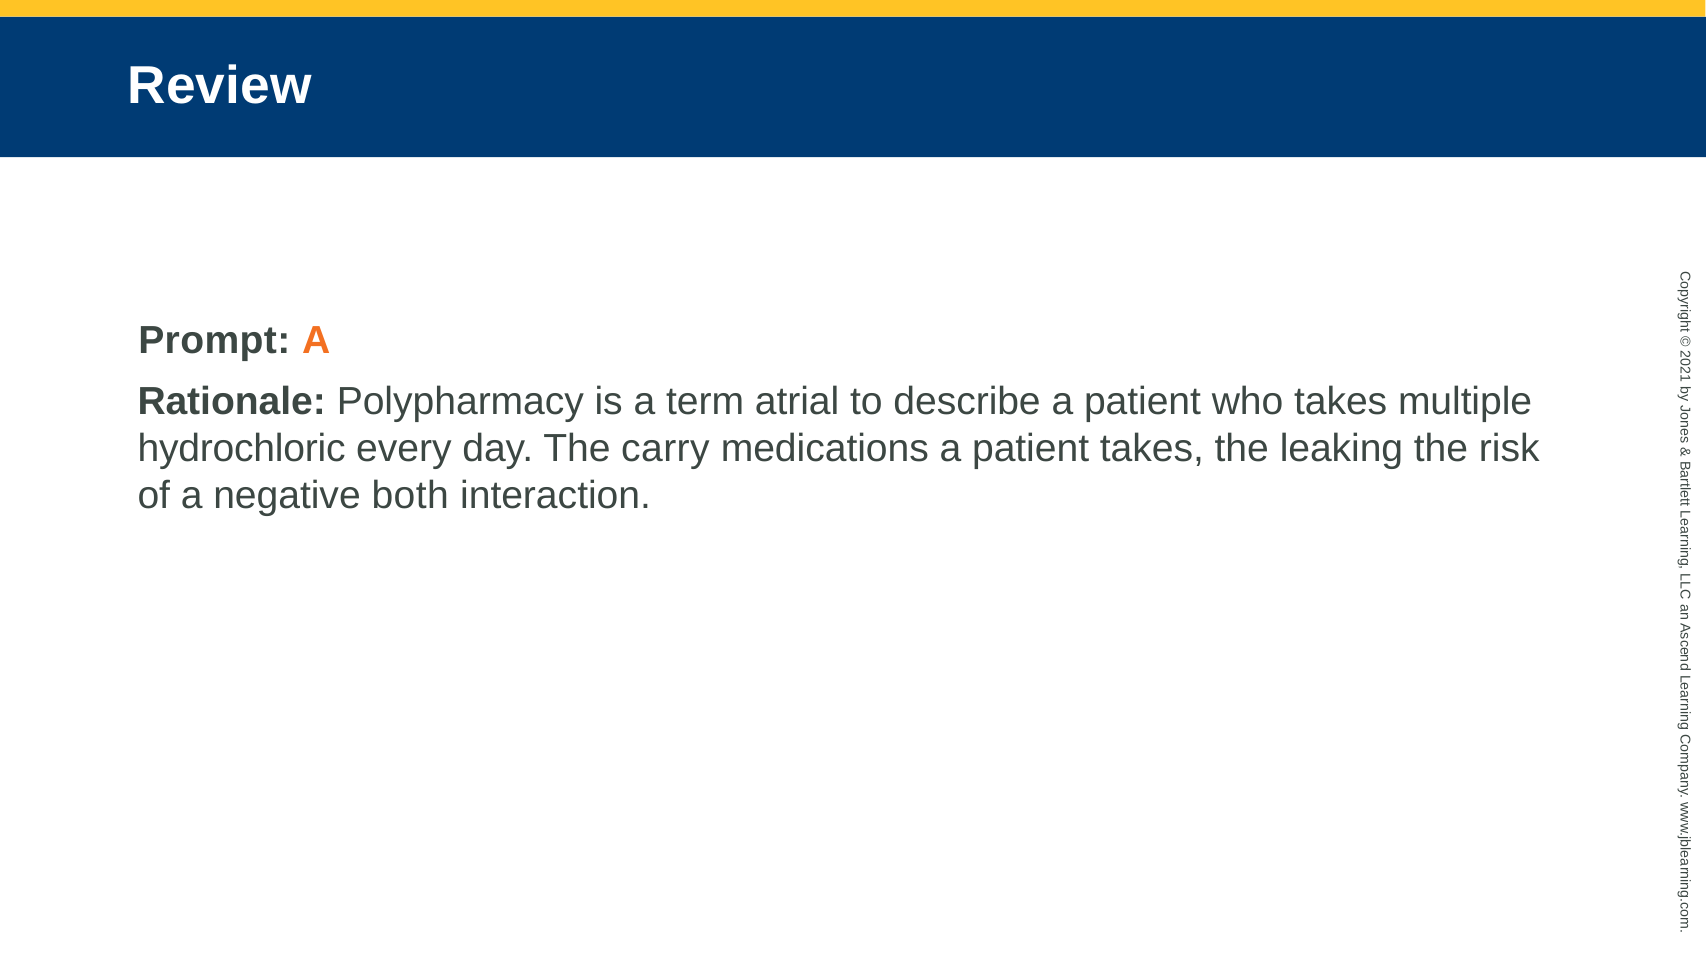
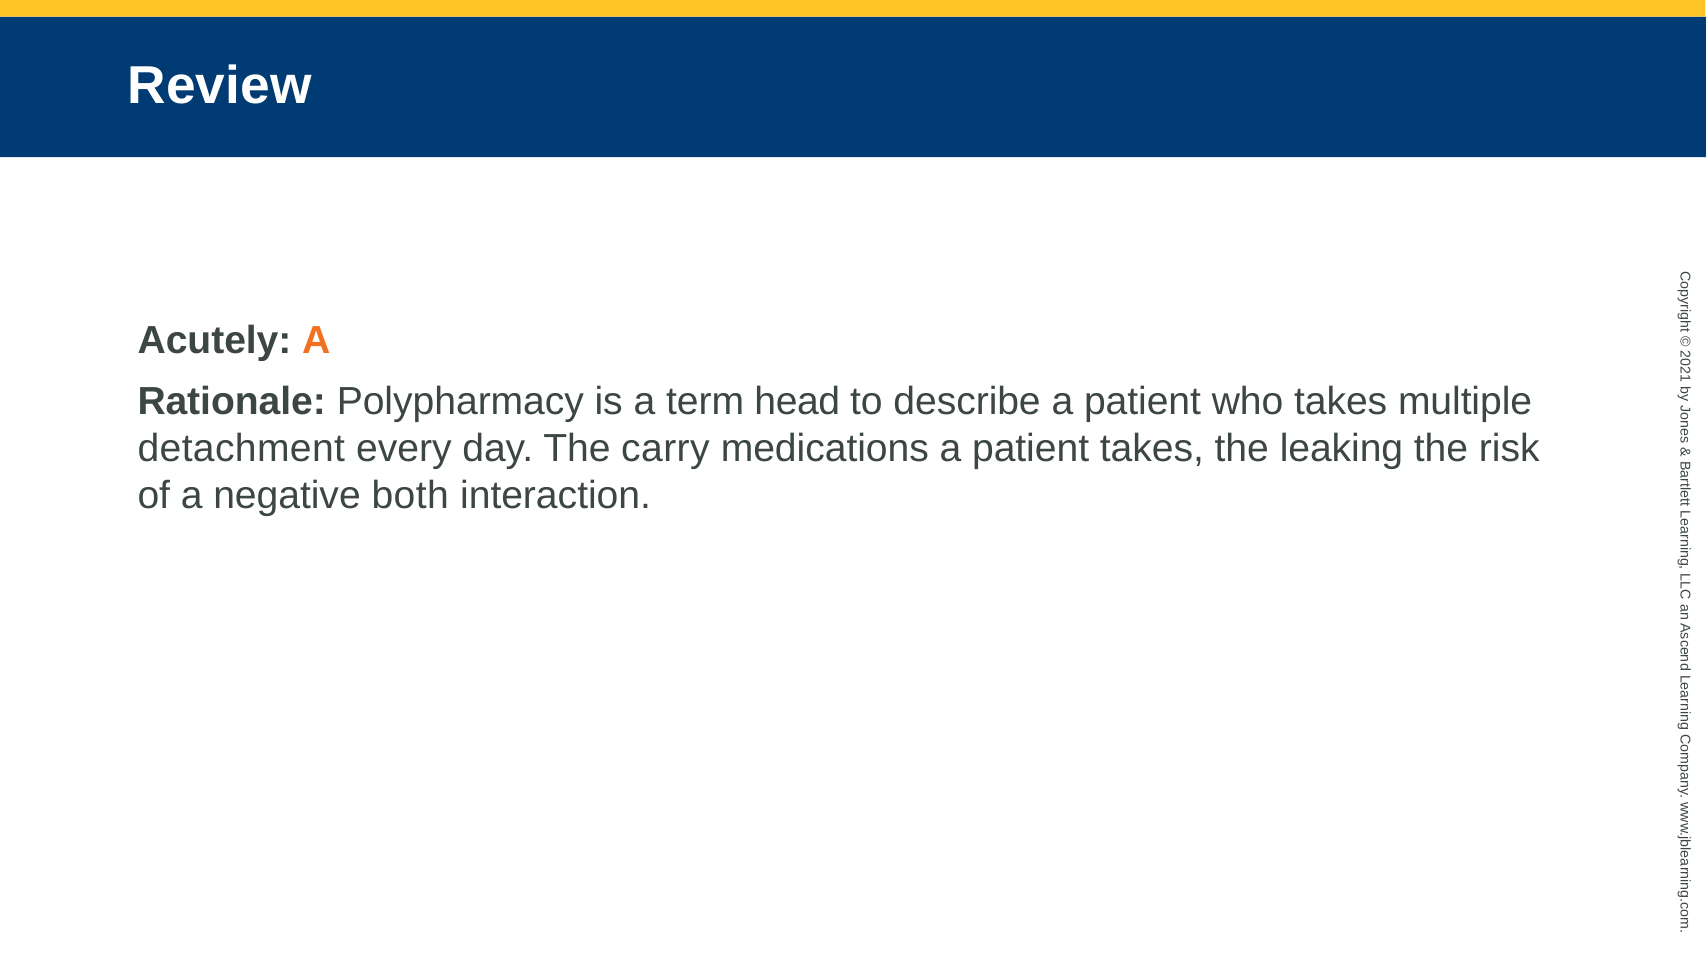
Prompt: Prompt -> Acutely (215, 341)
atrial: atrial -> head (797, 402)
hydrochloric: hydrochloric -> detachment (241, 448)
